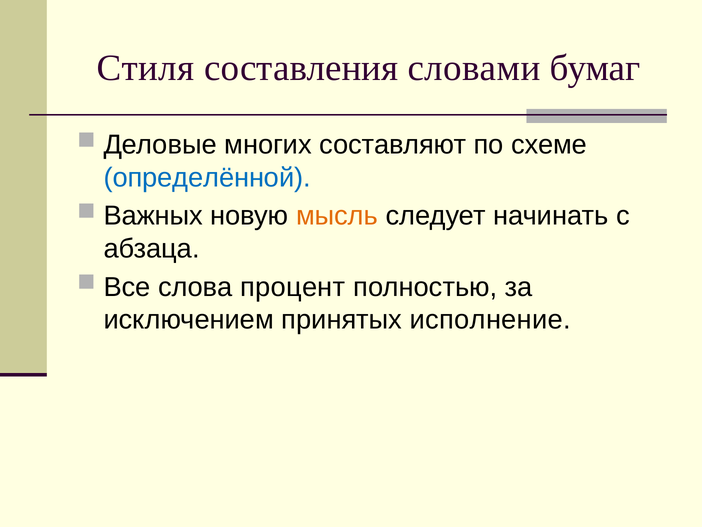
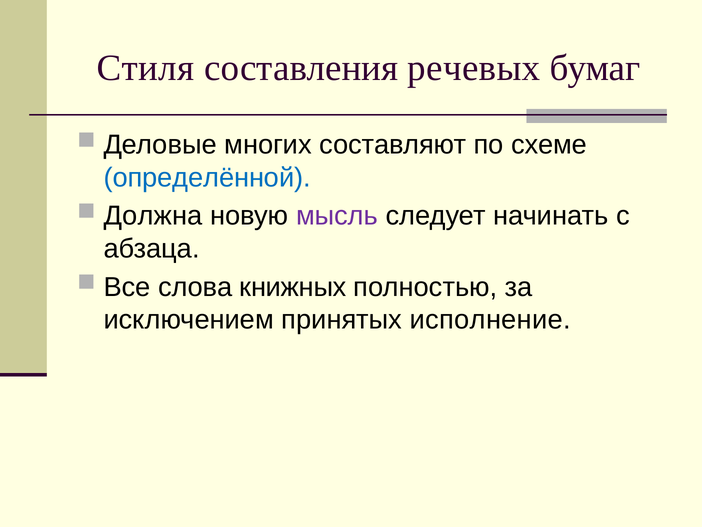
словами: словами -> речевых (474, 68)
Важных: Важных -> Должна (153, 216)
мысль colour: orange -> purple (337, 216)
процент: процент -> книжных (293, 287)
